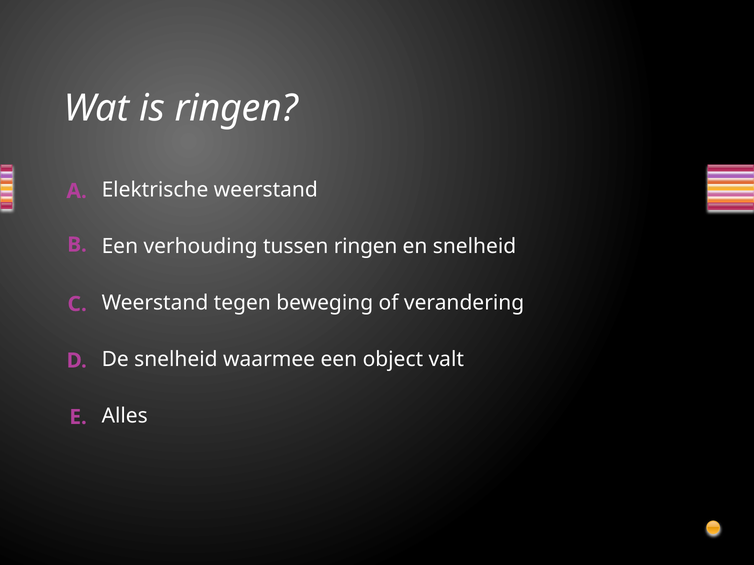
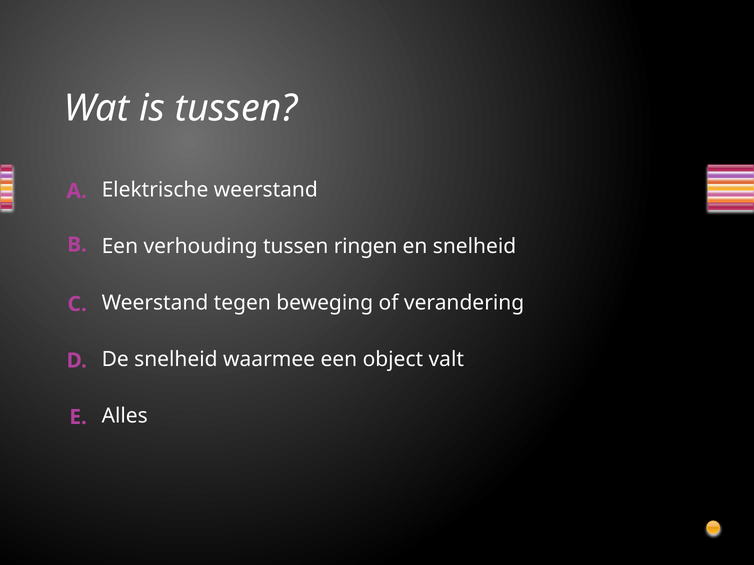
is ringen: ringen -> tussen (236, 108)
